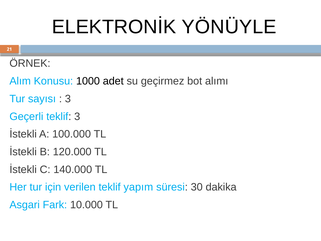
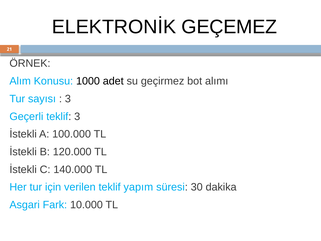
YÖNÜYLE: YÖNÜYLE -> GEÇEMEZ (229, 27)
